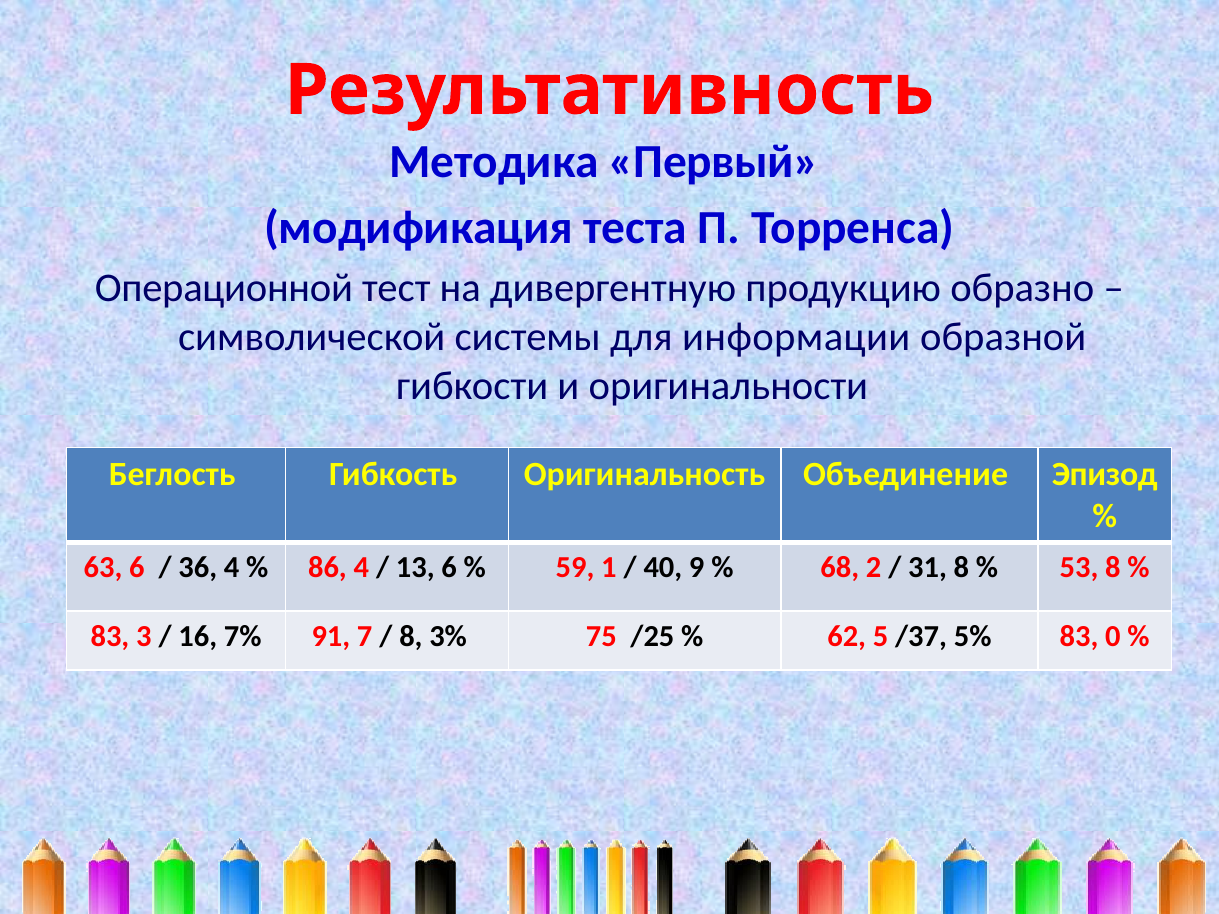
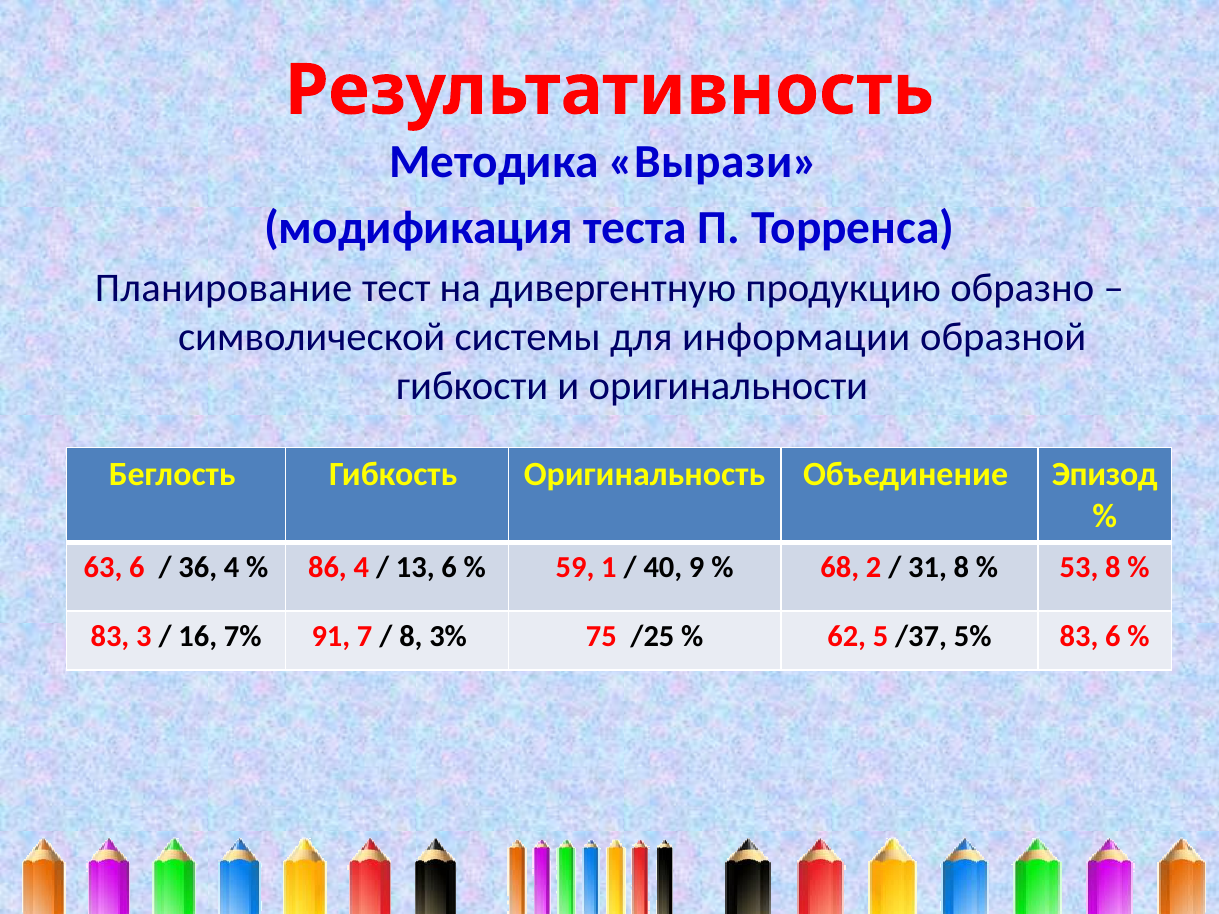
Первый: Первый -> Вырази (714, 162)
Операционной: Операционной -> Планирование (224, 289)
83 0: 0 -> 6 (1113, 636)
